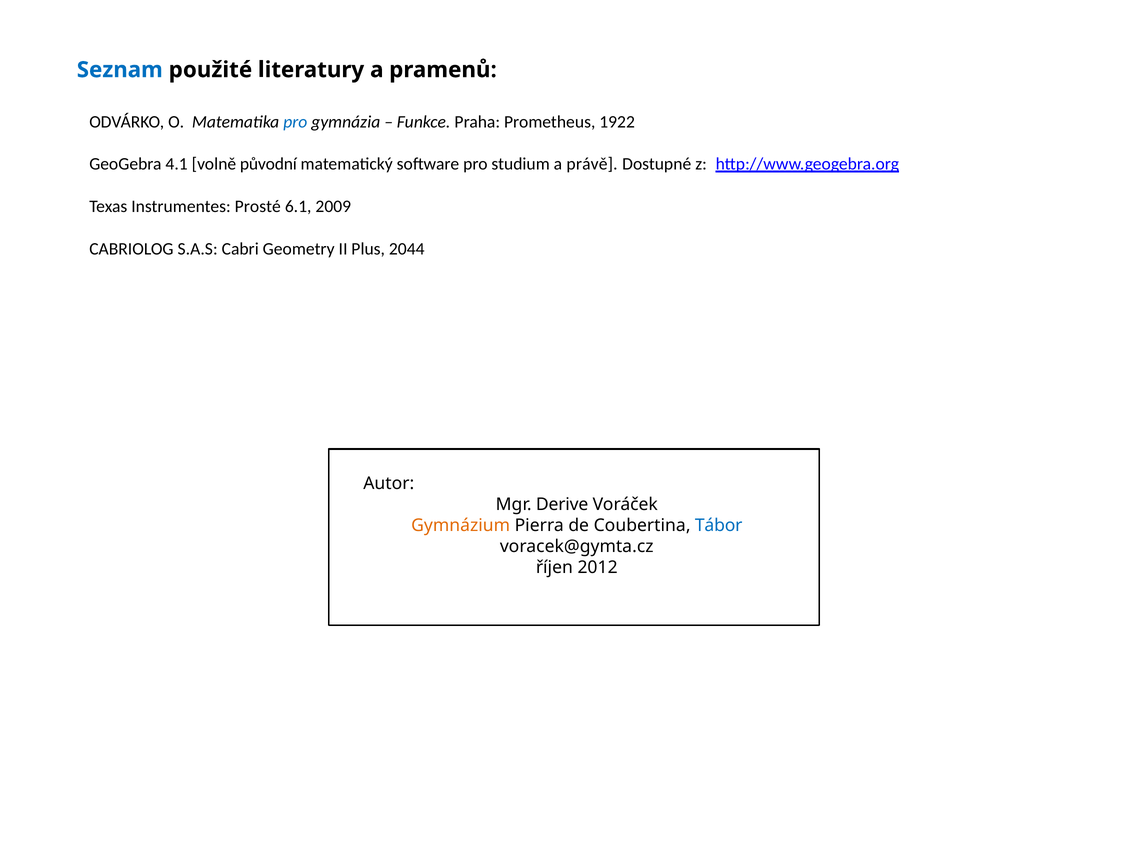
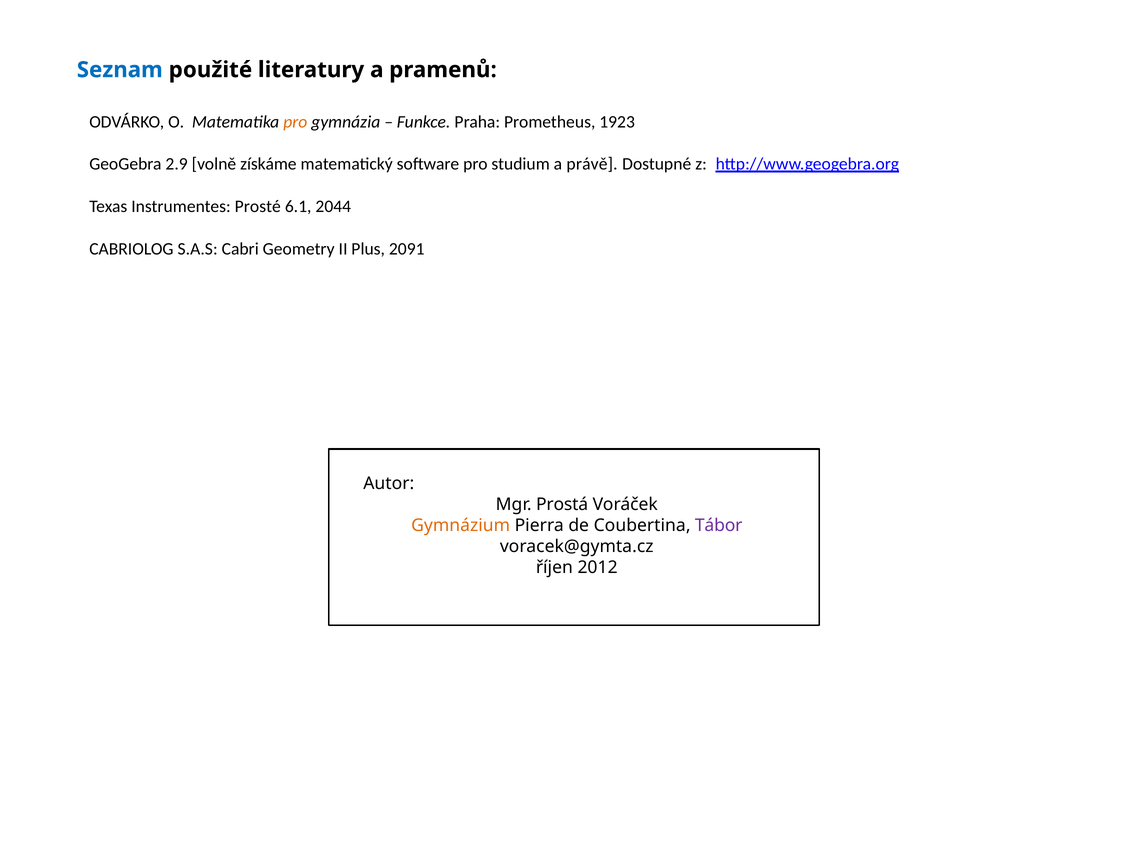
pro colour: blue -> orange (295, 122)
1922: 1922 -> 1923 (617, 122)
4.1: 4.1 -> 2.9 (177, 164)
původní: původní -> získáme (268, 164)
2009: 2009 -> 2044 (333, 207)
2044: 2044 -> 2091 (407, 249)
Derive: Derive -> Prostá (562, 504)
Tábor colour: blue -> purple (719, 525)
